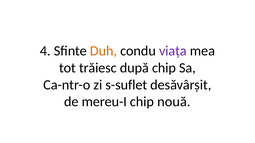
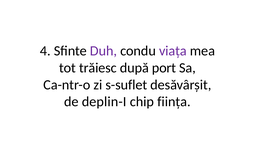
Duh colour: orange -> purple (104, 51)
după chip: chip -> port (164, 68)
mereu-I: mereu-I -> deplin-I (104, 102)
nouă: nouă -> ființa (174, 102)
